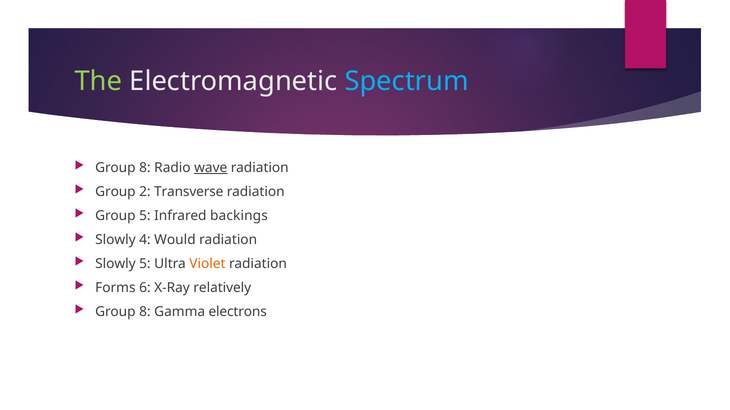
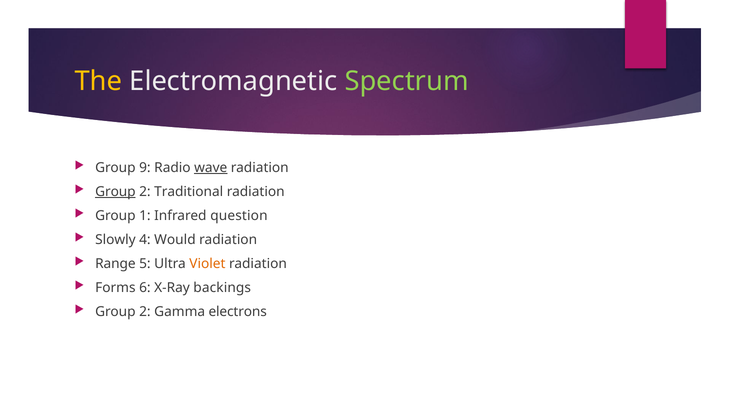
The colour: light green -> yellow (98, 81)
Spectrum colour: light blue -> light green (407, 81)
8: 8 -> 9 (145, 168)
Group underline: none -> present (115, 192)
Transverse: Transverse -> Traditional (189, 192)
Group 5: 5 -> 1 (145, 216)
backings: backings -> question (239, 216)
Slowly: Slowly -> Range (115, 264)
relatively: relatively -> backings (222, 288)
8: 8 -> 2 (145, 312)
